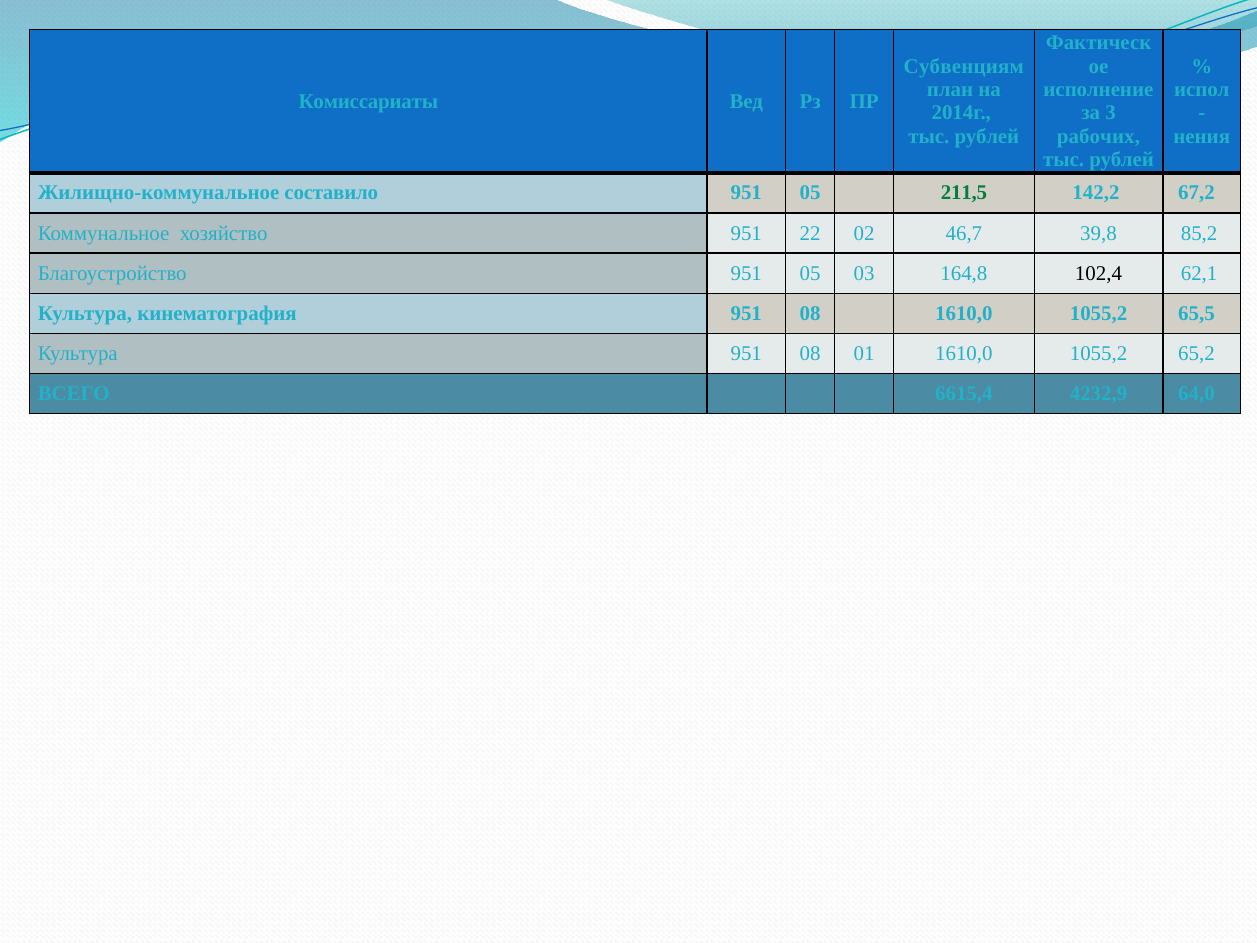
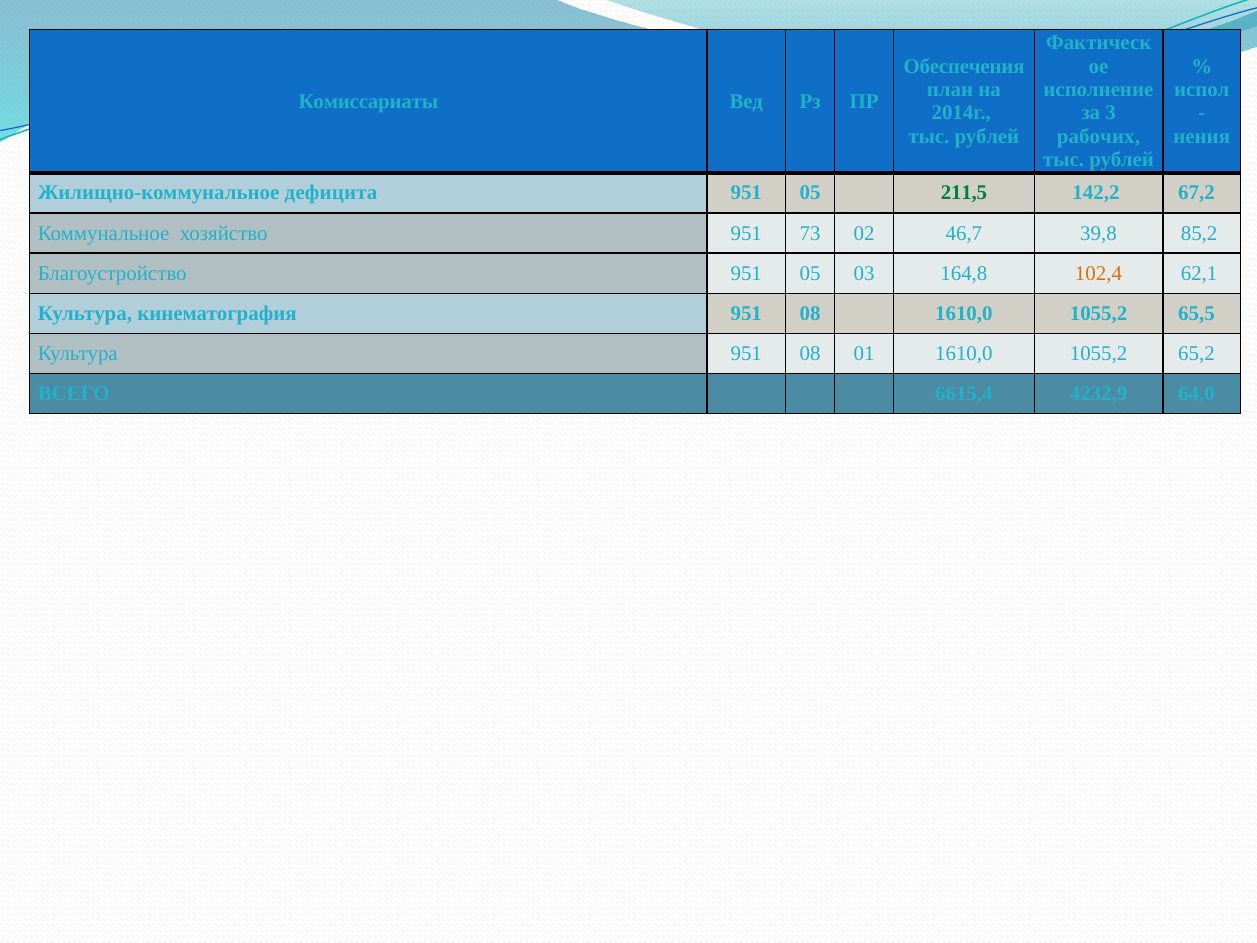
Субвенциям: Субвенциям -> Обеспечения (964, 66)
составило: составило -> дефицита (331, 193)
22: 22 -> 73 (810, 233)
102,4 colour: black -> orange (1099, 273)
